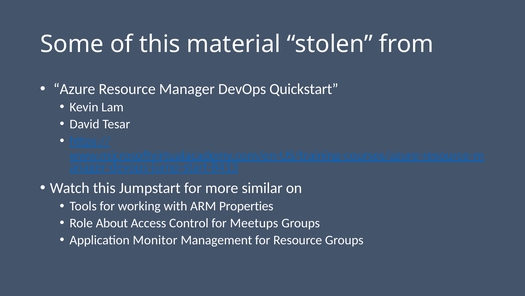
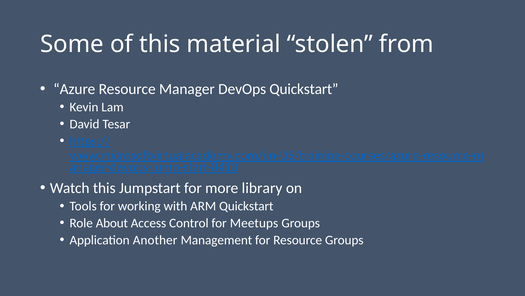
similar: similar -> library (262, 188)
ARM Properties: Properties -> Quickstart (246, 206)
Monitor: Monitor -> Another (155, 240)
